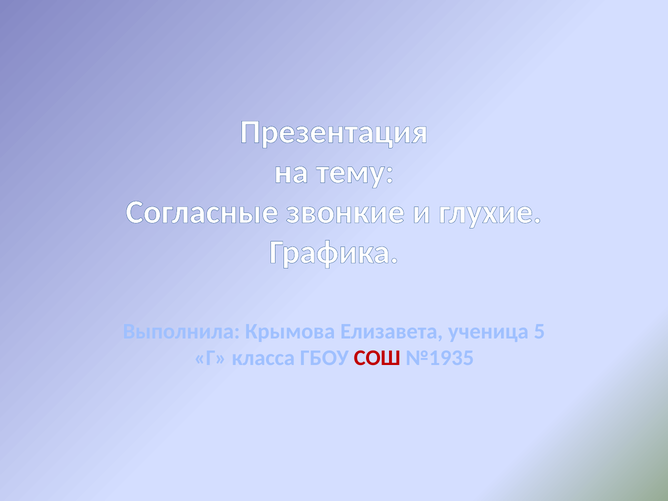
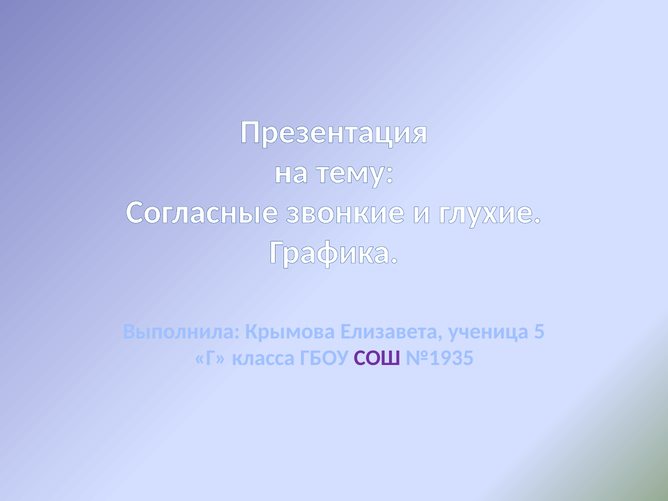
СОШ colour: red -> purple (377, 358)
